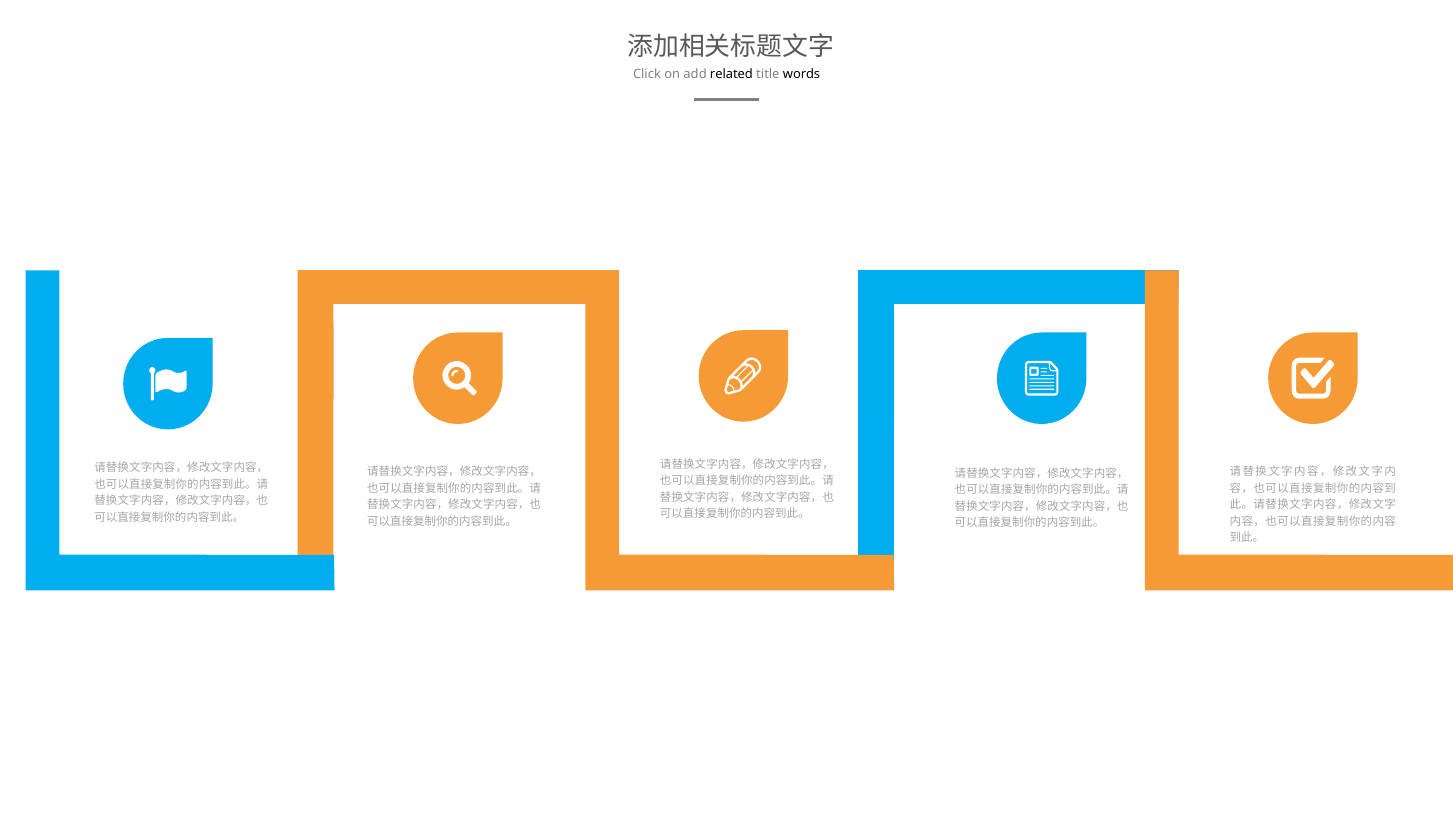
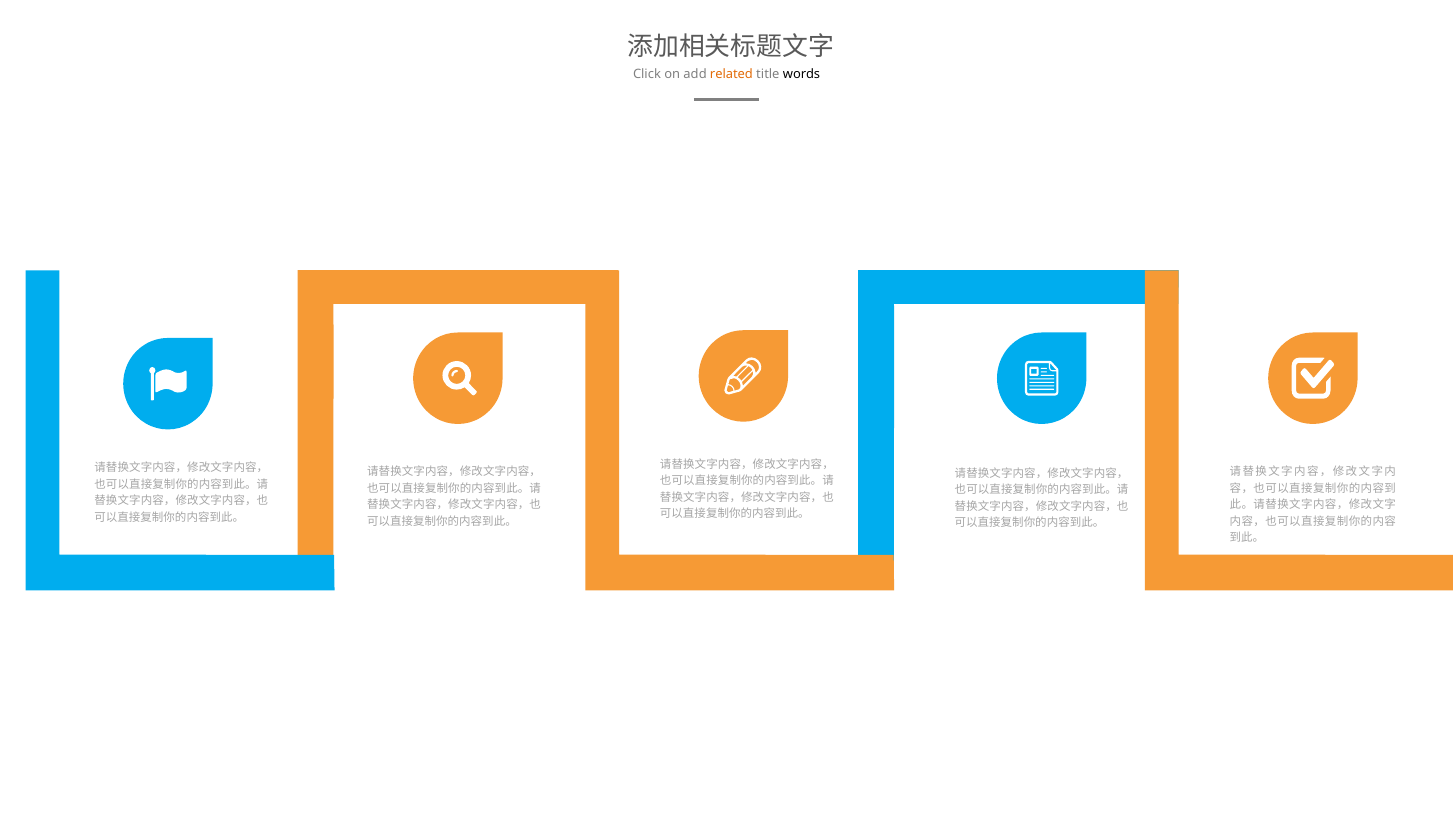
related colour: black -> orange (731, 74)
